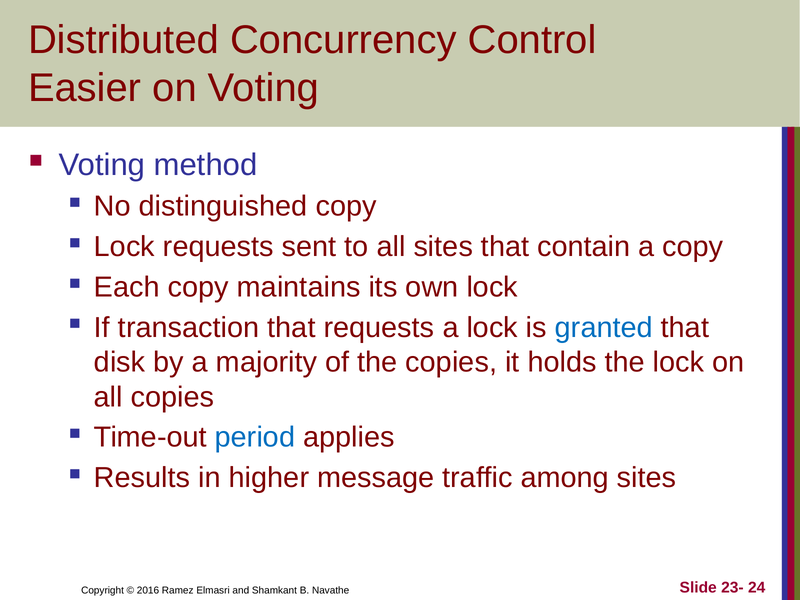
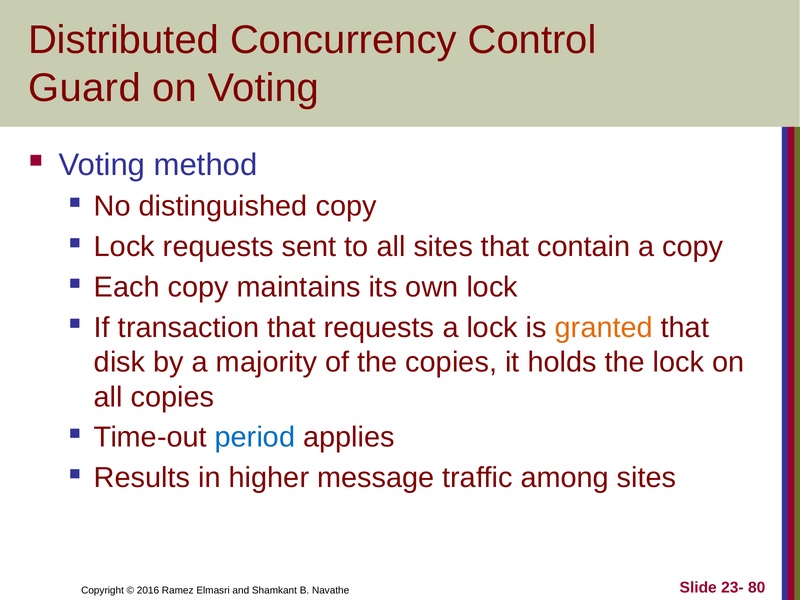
Easier: Easier -> Guard (84, 88)
granted colour: blue -> orange (604, 328)
24: 24 -> 80 (757, 588)
